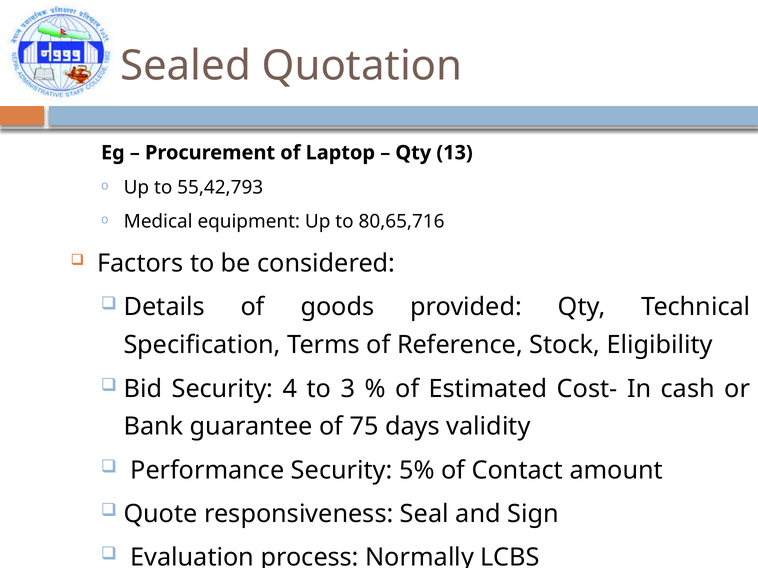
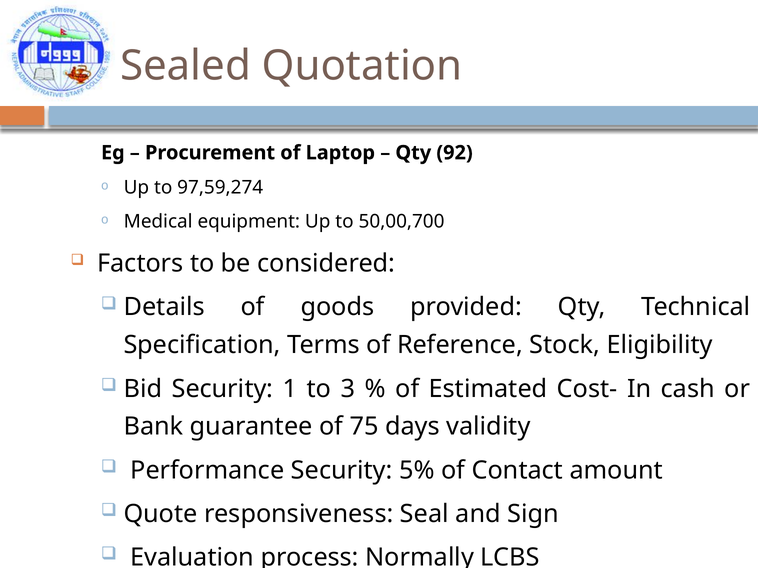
13: 13 -> 92 (455, 153)
55,42,793: 55,42,793 -> 97,59,274 (220, 188)
80,65,716: 80,65,716 -> 50,00,700 (402, 222)
4: 4 -> 1 (290, 389)
